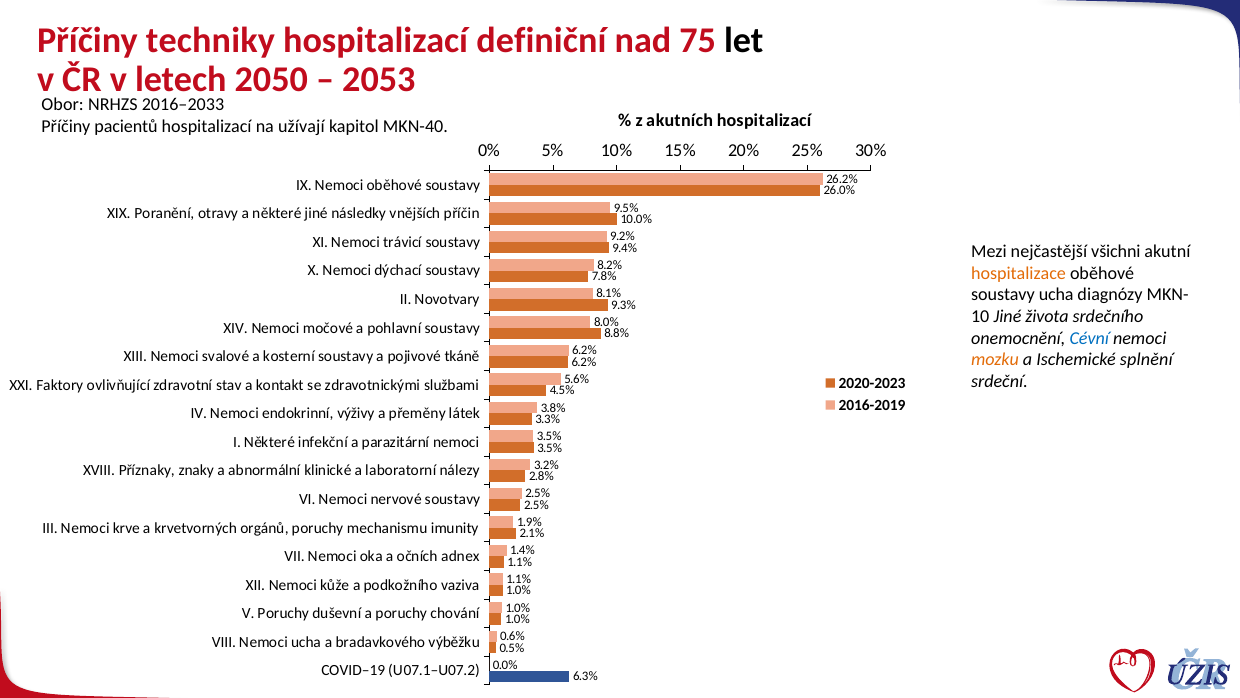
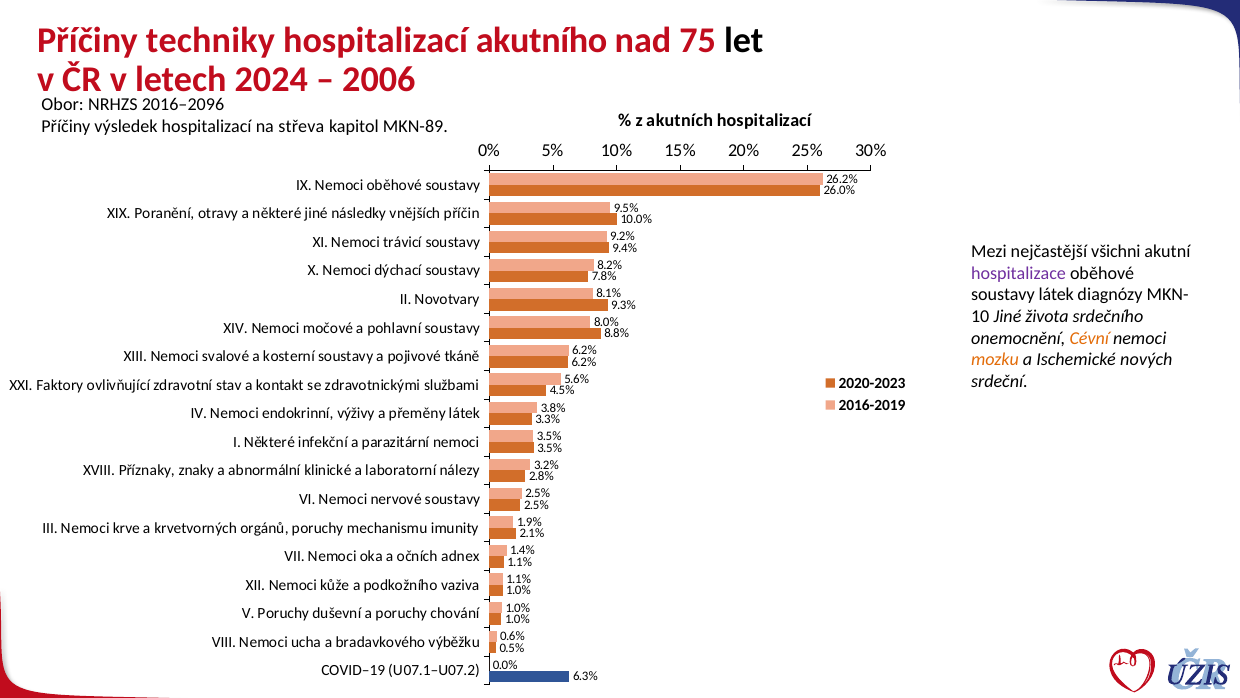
definiční: definiční -> akutního (542, 40)
2050: 2050 -> 2024 (271, 79)
2053: 2053 -> 2006 (379, 79)
2016–2033: 2016–2033 -> 2016–2096 (183, 105)
pacientů: pacientů -> výsledek (126, 126)
užívají: užívají -> střeva (301, 126)
MKN-40: MKN-40 -> MKN-89 (415, 126)
hospitalizace colour: orange -> purple (1018, 273)
soustavy ucha: ucha -> látek (1056, 295)
Cévní colour: blue -> orange (1089, 338)
splnění: splnění -> nových (1146, 360)
